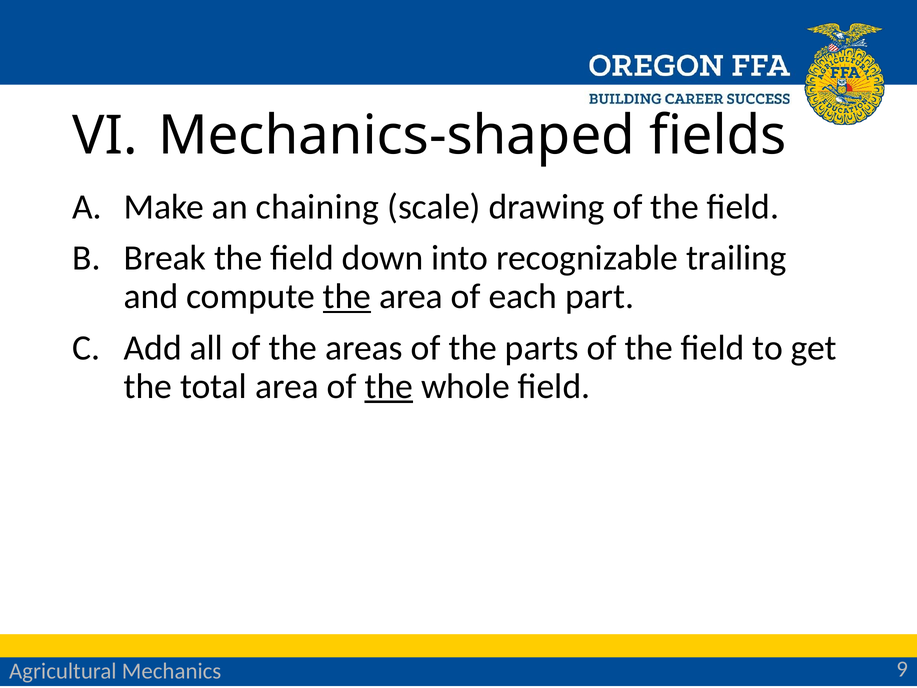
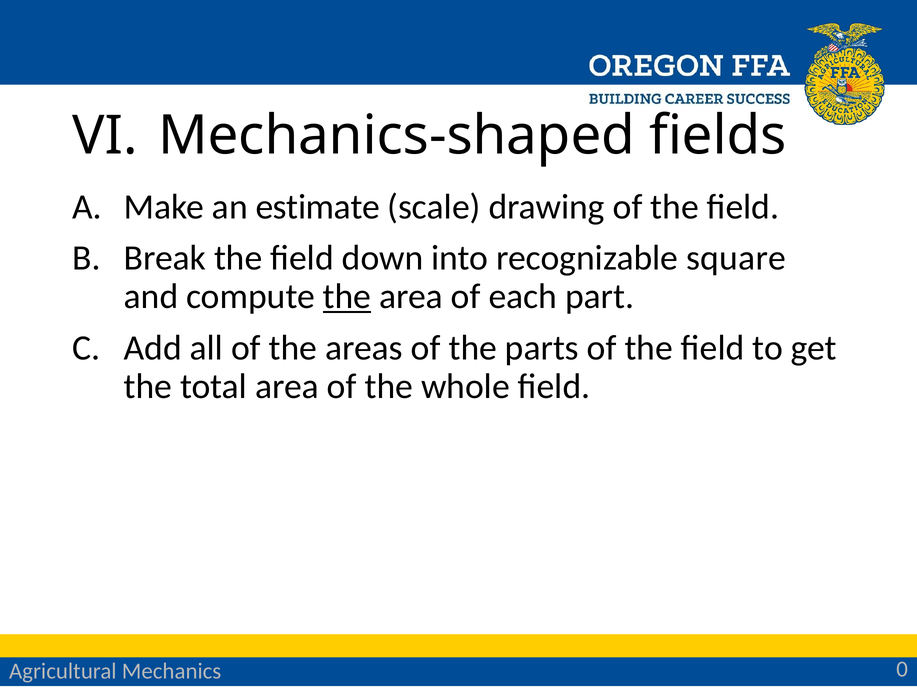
chaining: chaining -> estimate (318, 207)
trailing: trailing -> square (736, 258)
the underline: present -> none (389, 386)
9: 9 -> 0 (902, 669)
